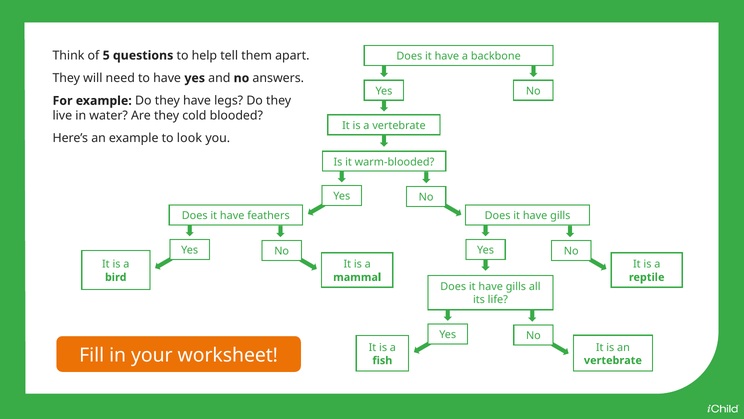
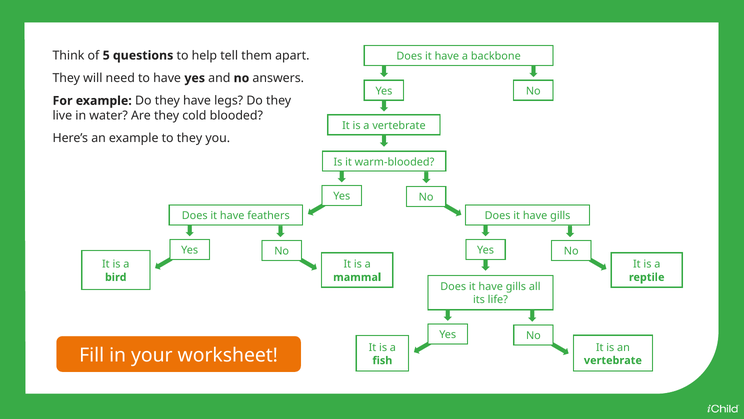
to look: look -> they (189, 138)
